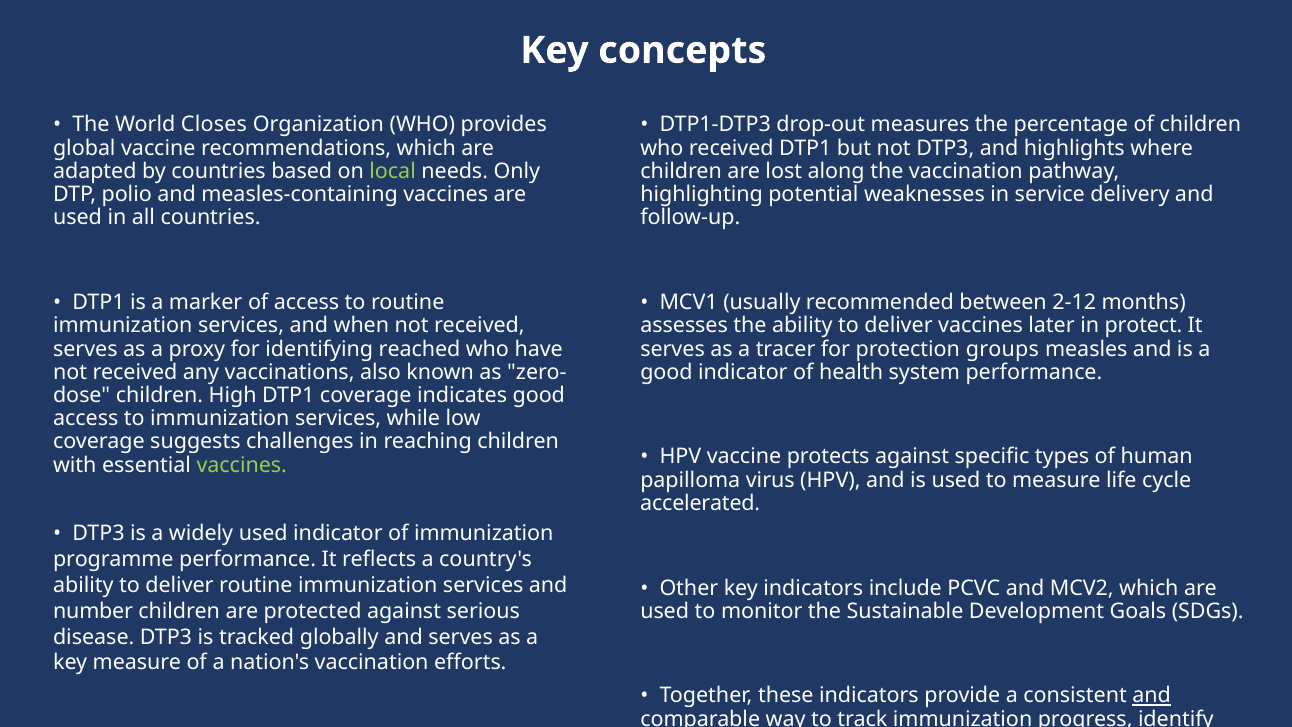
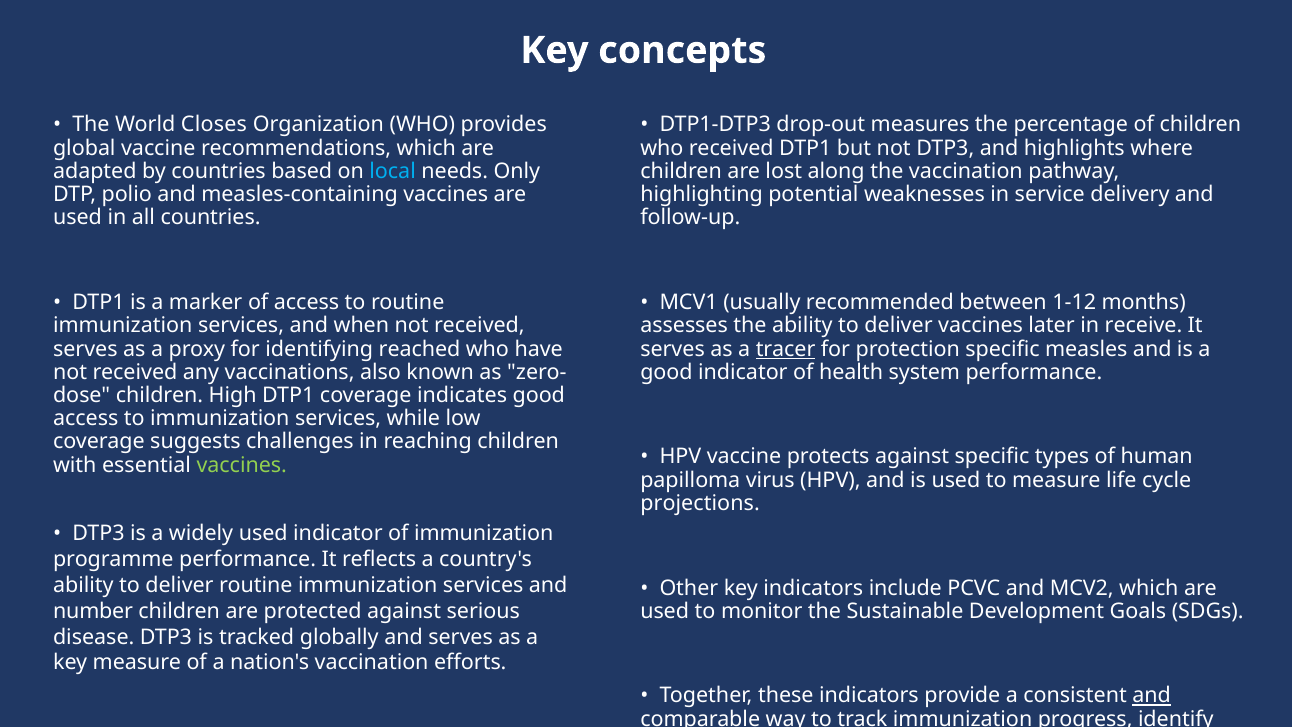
local colour: light green -> light blue (393, 171)
2-12: 2-12 -> 1-12 (1074, 302)
protect: protect -> receive (1143, 326)
tracer underline: none -> present (786, 349)
protection groups: groups -> specific (1003, 349)
accelerated: accelerated -> projections (700, 503)
